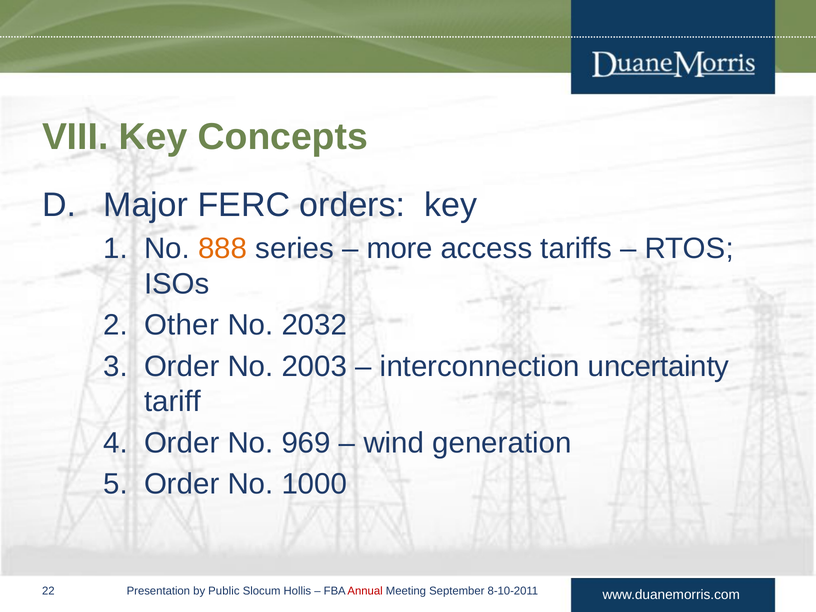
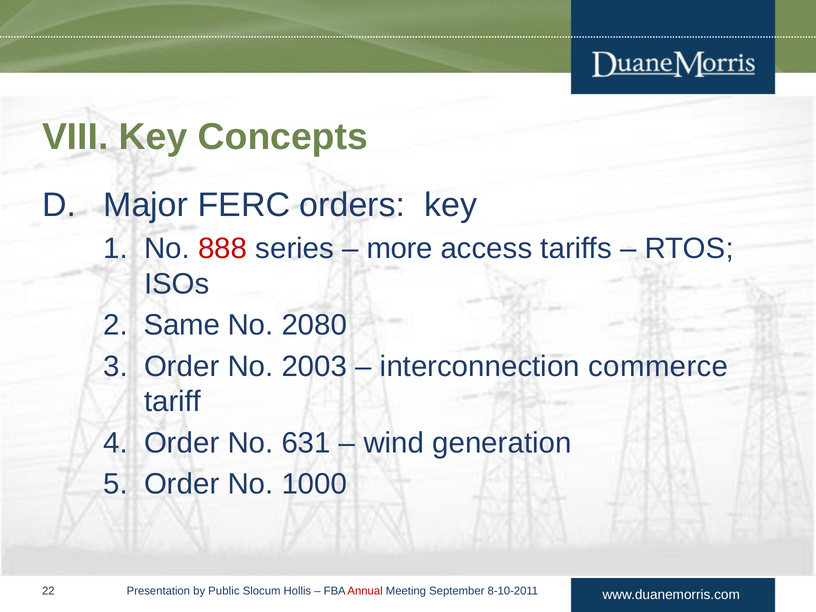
888 colour: orange -> red (223, 249)
Other: Other -> Same (182, 325)
2032: 2032 -> 2080 (314, 325)
uncertainty: uncertainty -> commerce (658, 366)
969: 969 -> 631 (306, 443)
